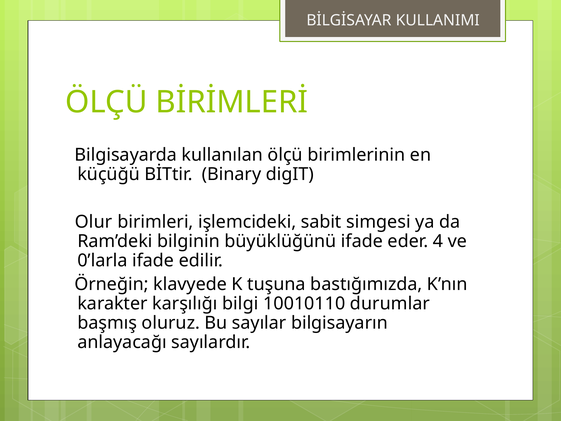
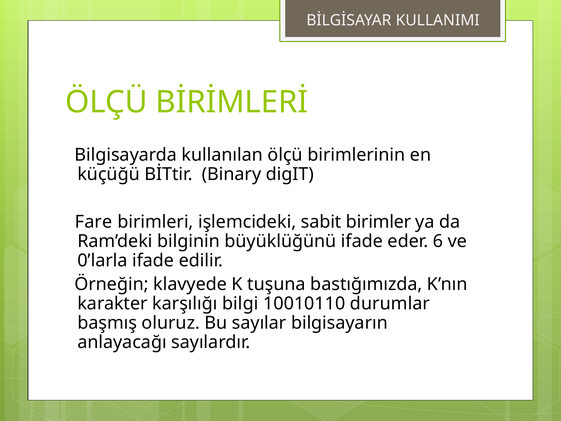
Olur: Olur -> Fare (94, 222)
simgesi: simgesi -> birimler (379, 222)
4: 4 -> 6 (438, 241)
